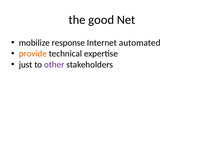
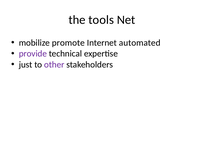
good: good -> tools (101, 20)
response: response -> promote (68, 43)
provide colour: orange -> purple (33, 54)
